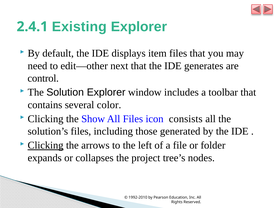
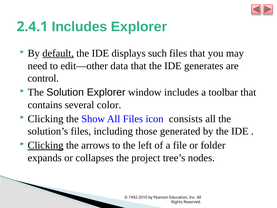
2.4.1 Existing: Existing -> Includes (79, 27)
default underline: none -> present (58, 53)
item: item -> such (157, 53)
next: next -> data (119, 66)
